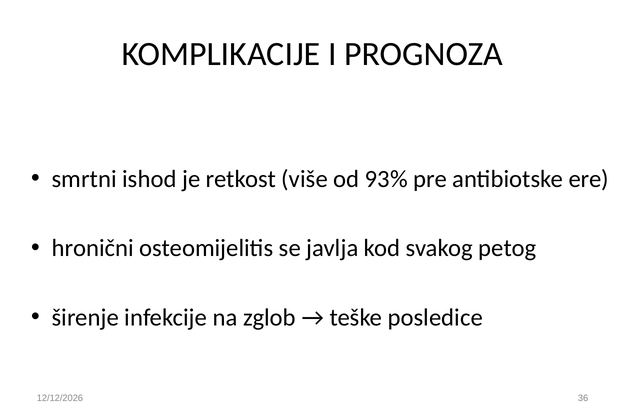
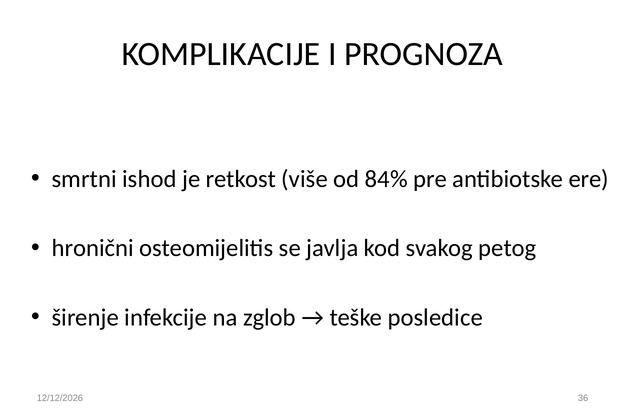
93%: 93% -> 84% (386, 179)
